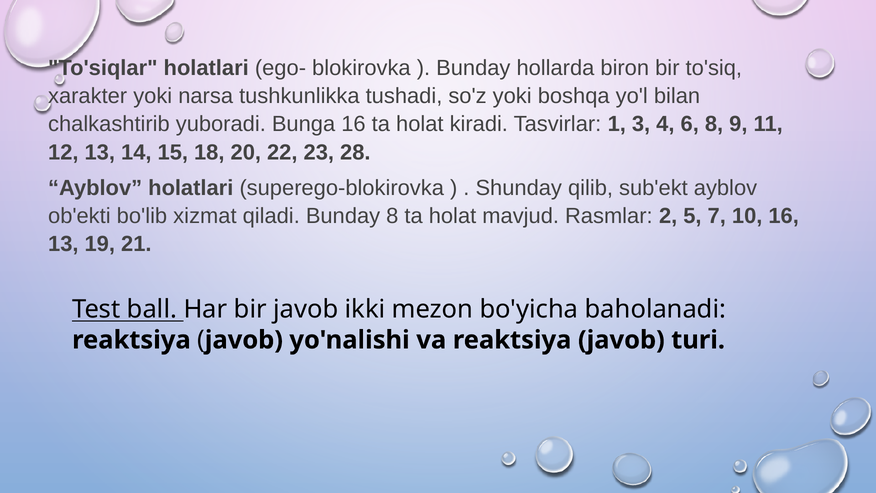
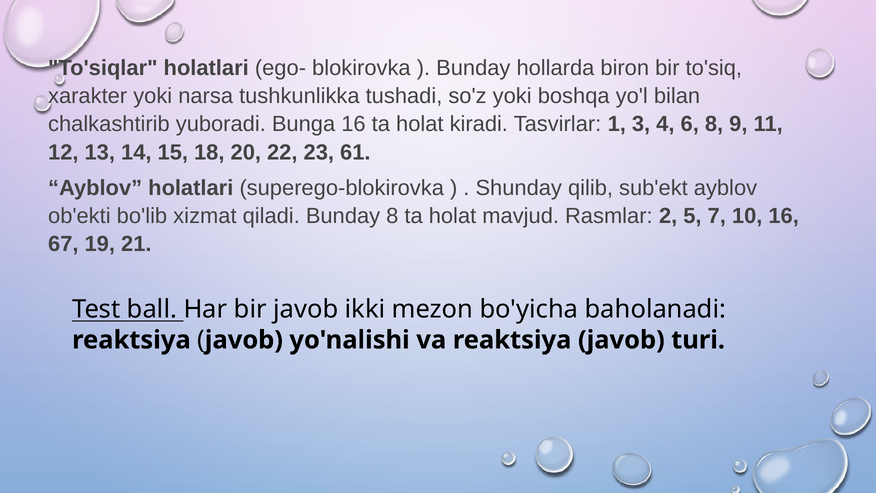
28: 28 -> 61 (355, 152)
13: 13 -> 67 (63, 244)
